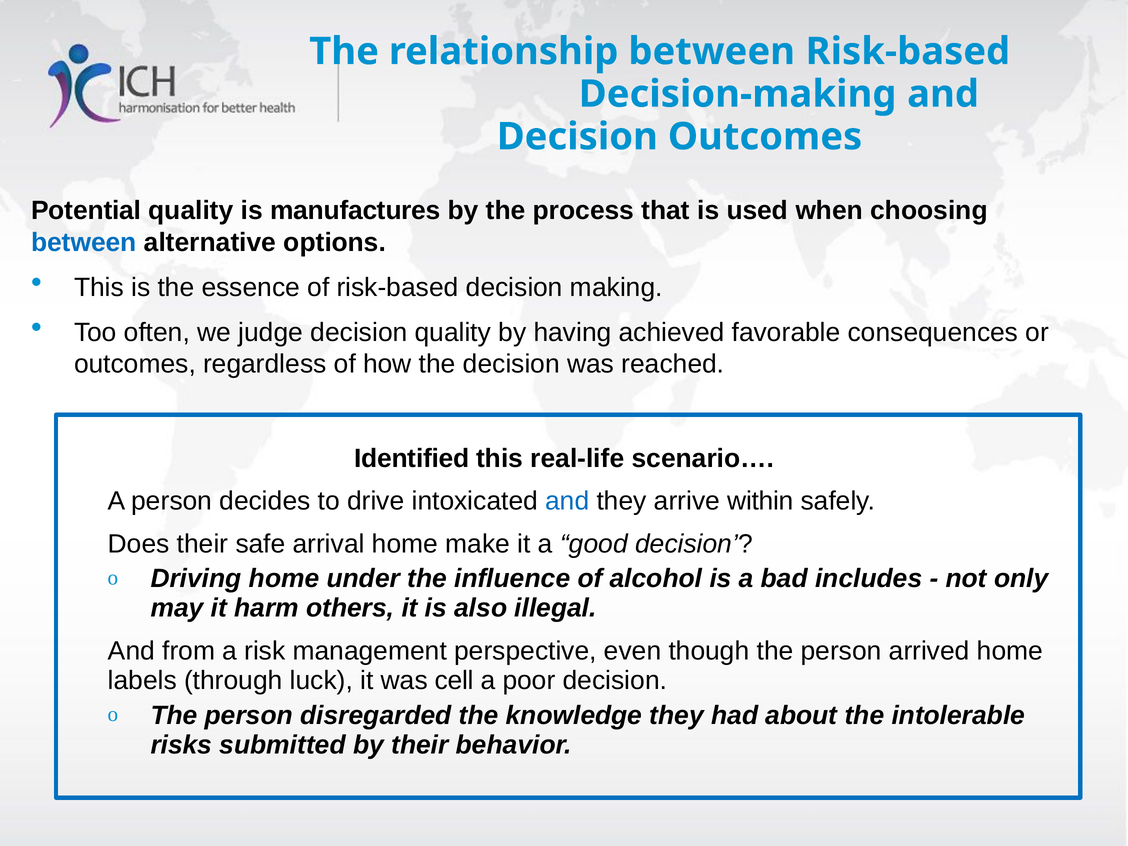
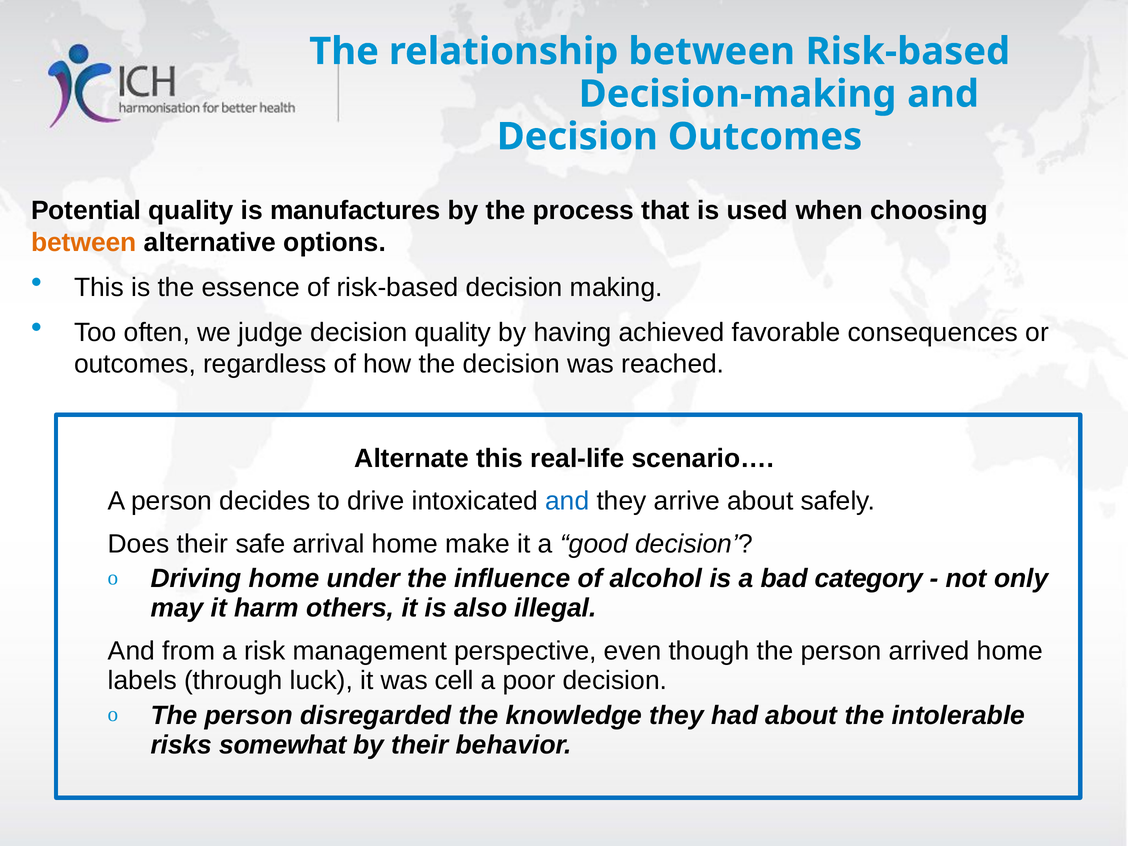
between colour: blue -> orange (84, 242)
Identified: Identified -> Alternate (412, 458)
arrive within: within -> about (760, 501)
includes: includes -> category (869, 579)
submitted: submitted -> somewhat (283, 745)
